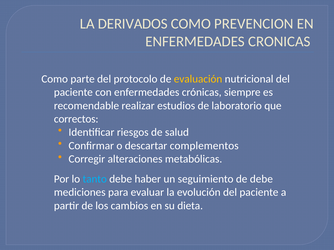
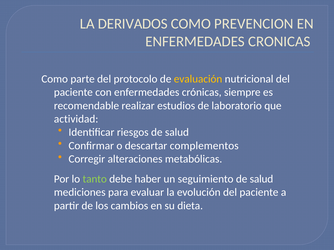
correctos: correctos -> actividad (76, 119)
tanto colour: light blue -> light green (95, 179)
seguimiento de debe: debe -> salud (261, 179)
